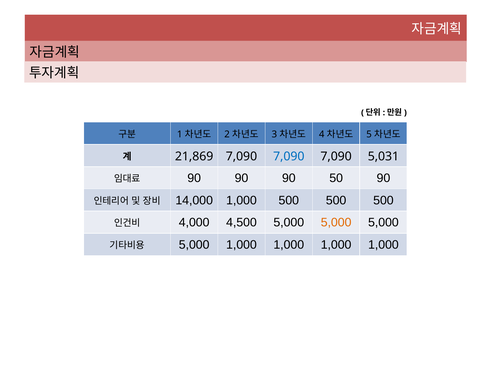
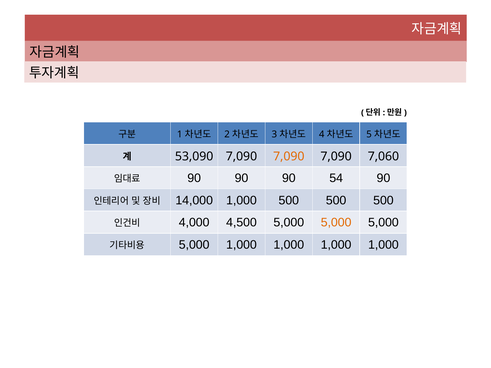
21,869: 21,869 -> 53,090 (194, 157)
7,090 colour: blue -> orange (289, 157)
5,031: 5,031 -> 7,060 (383, 157)
50: 50 -> 54 (336, 178)
